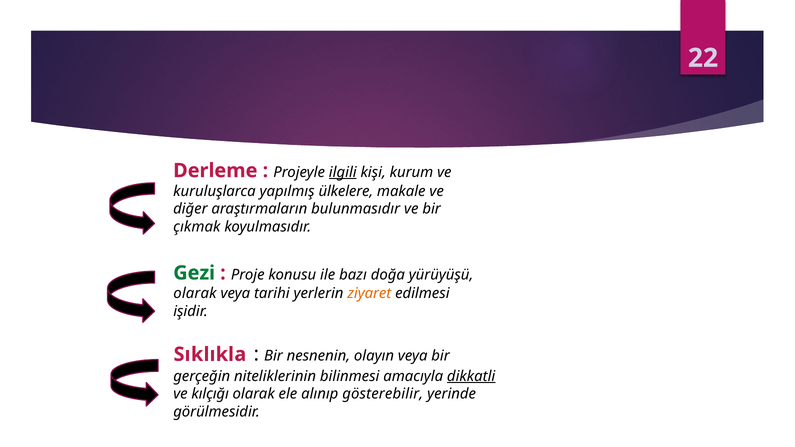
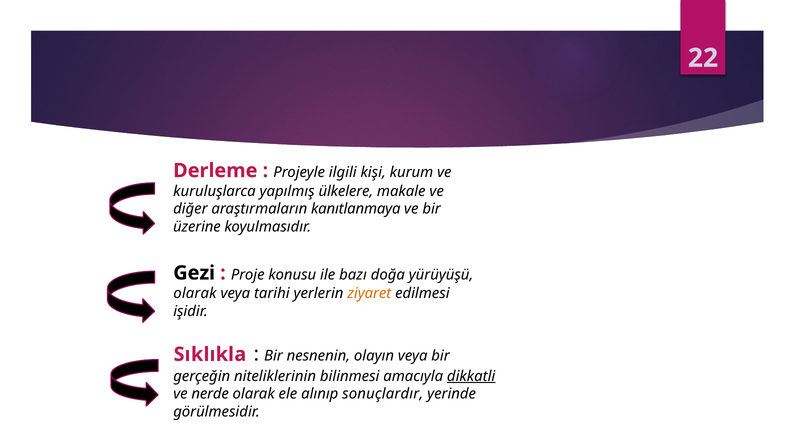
ilgili underline: present -> none (343, 172)
bulunmasıdır: bulunmasıdır -> kanıtlanmaya (356, 209)
çıkmak: çıkmak -> üzerine (197, 227)
Gezi colour: green -> black (194, 273)
kılçığı: kılçığı -> nerde (210, 394)
gösterebilir: gösterebilir -> sonuçlardır (383, 394)
